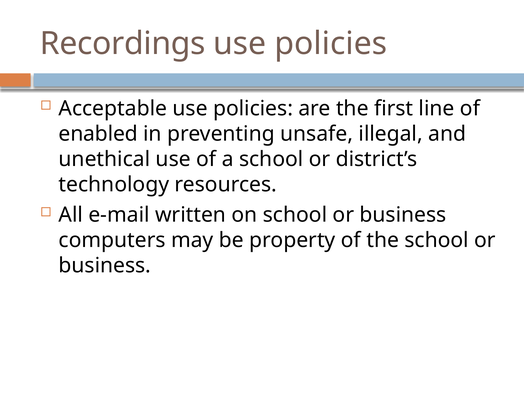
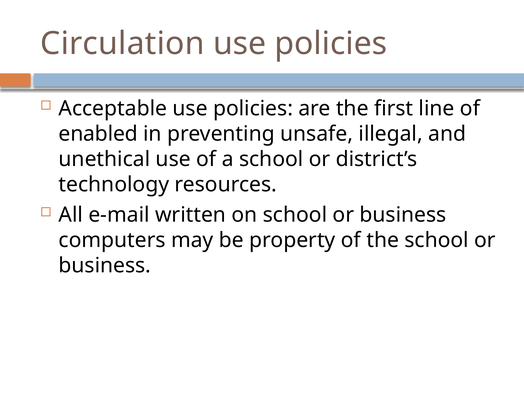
Recordings: Recordings -> Circulation (122, 44)
